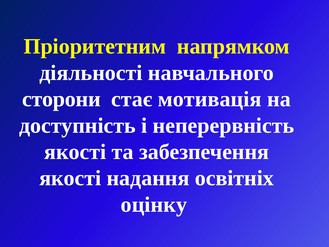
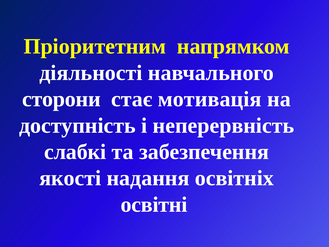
якості: якості -> слабкі (75, 152)
оцінку: оцінку -> освітні (154, 204)
